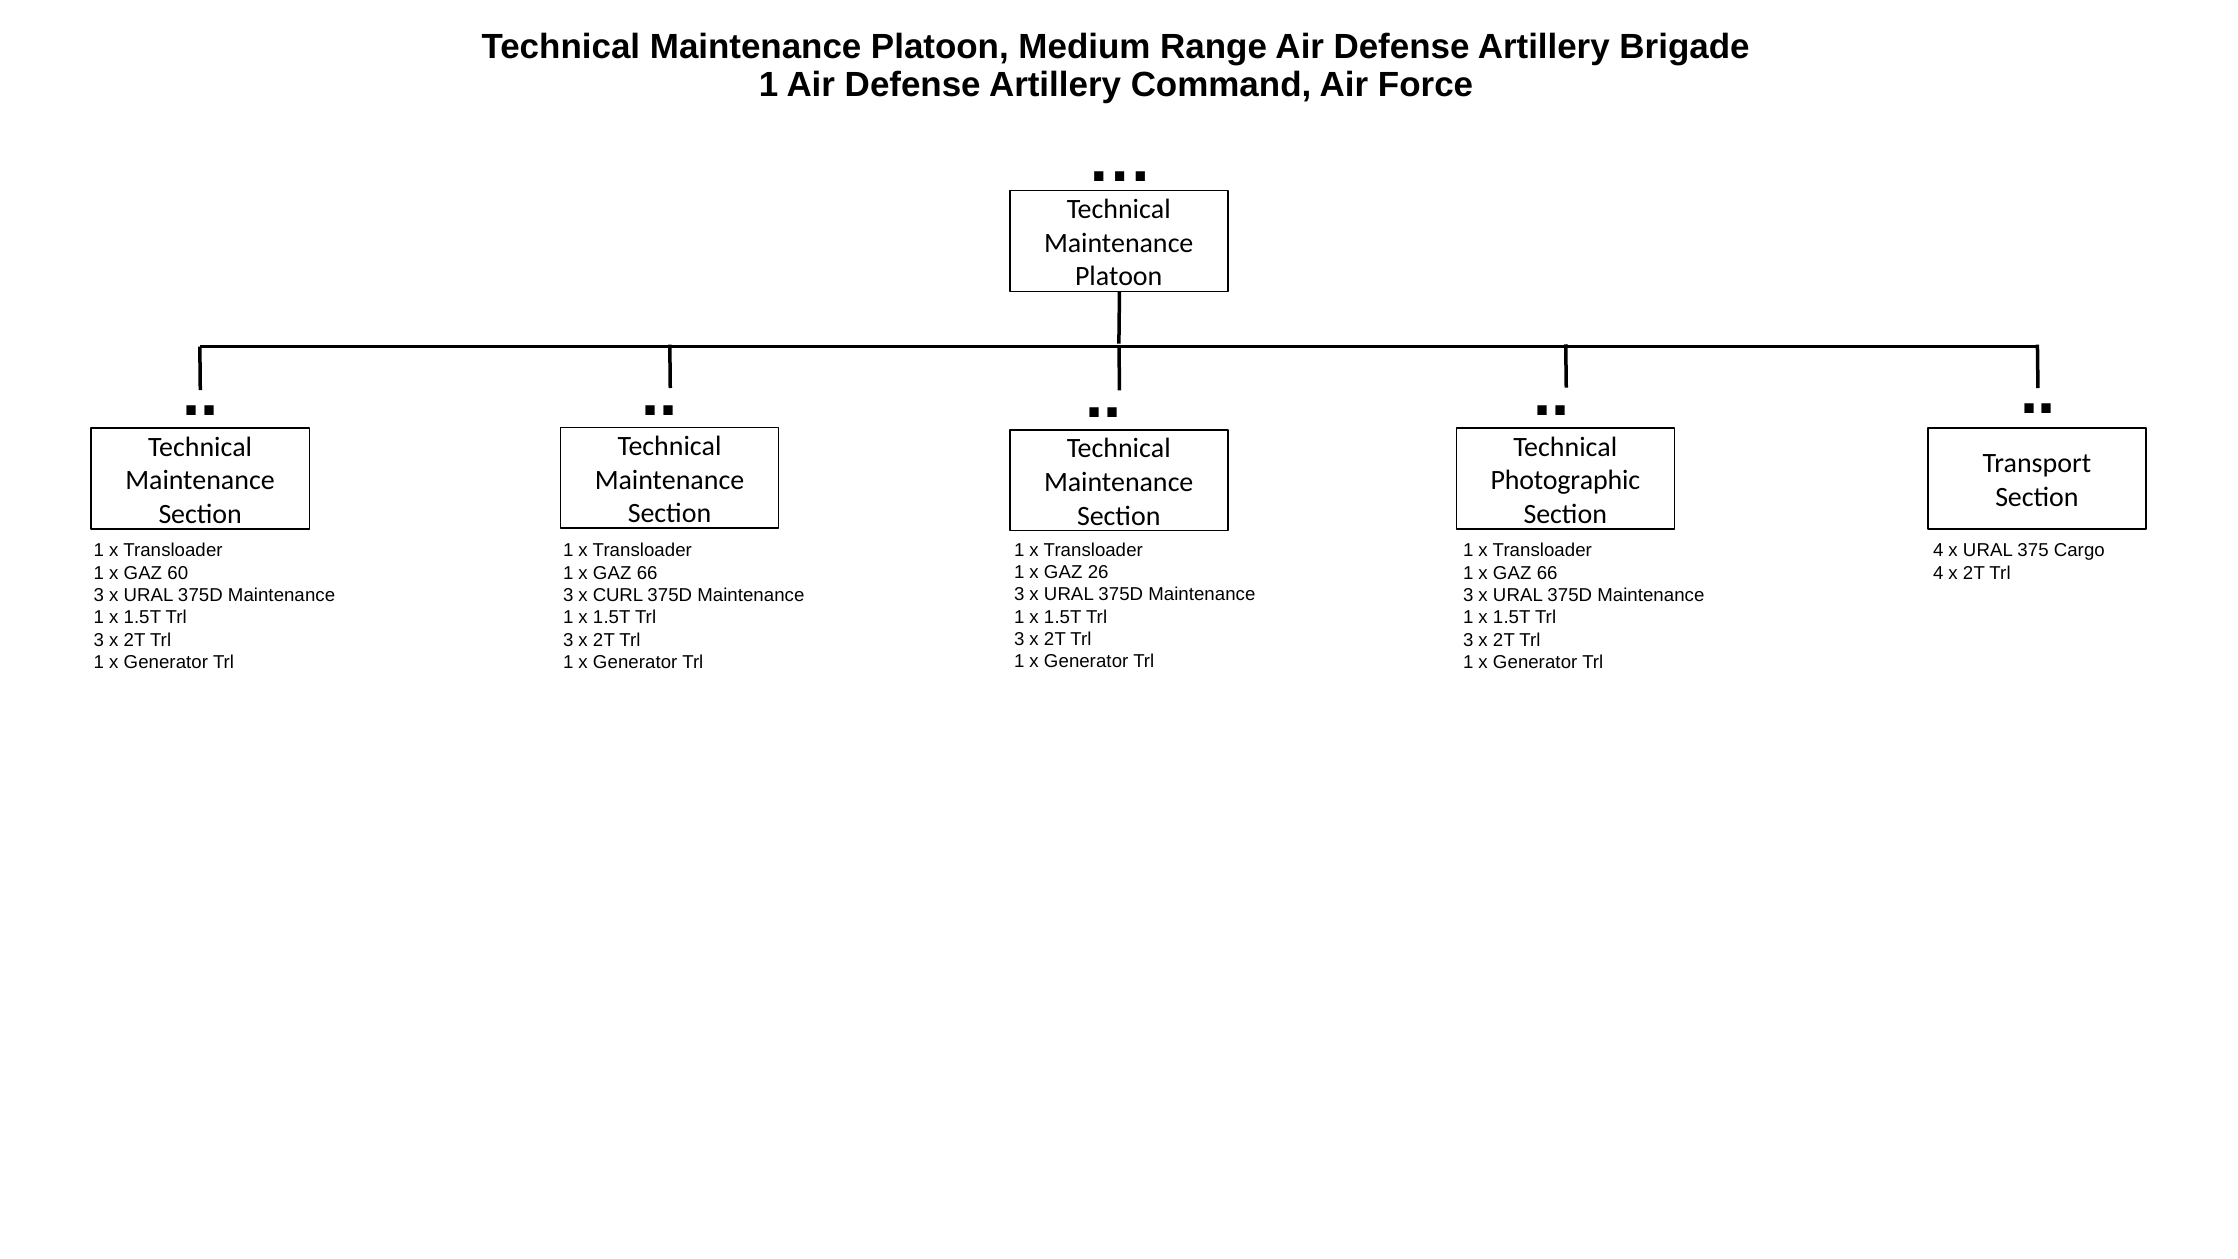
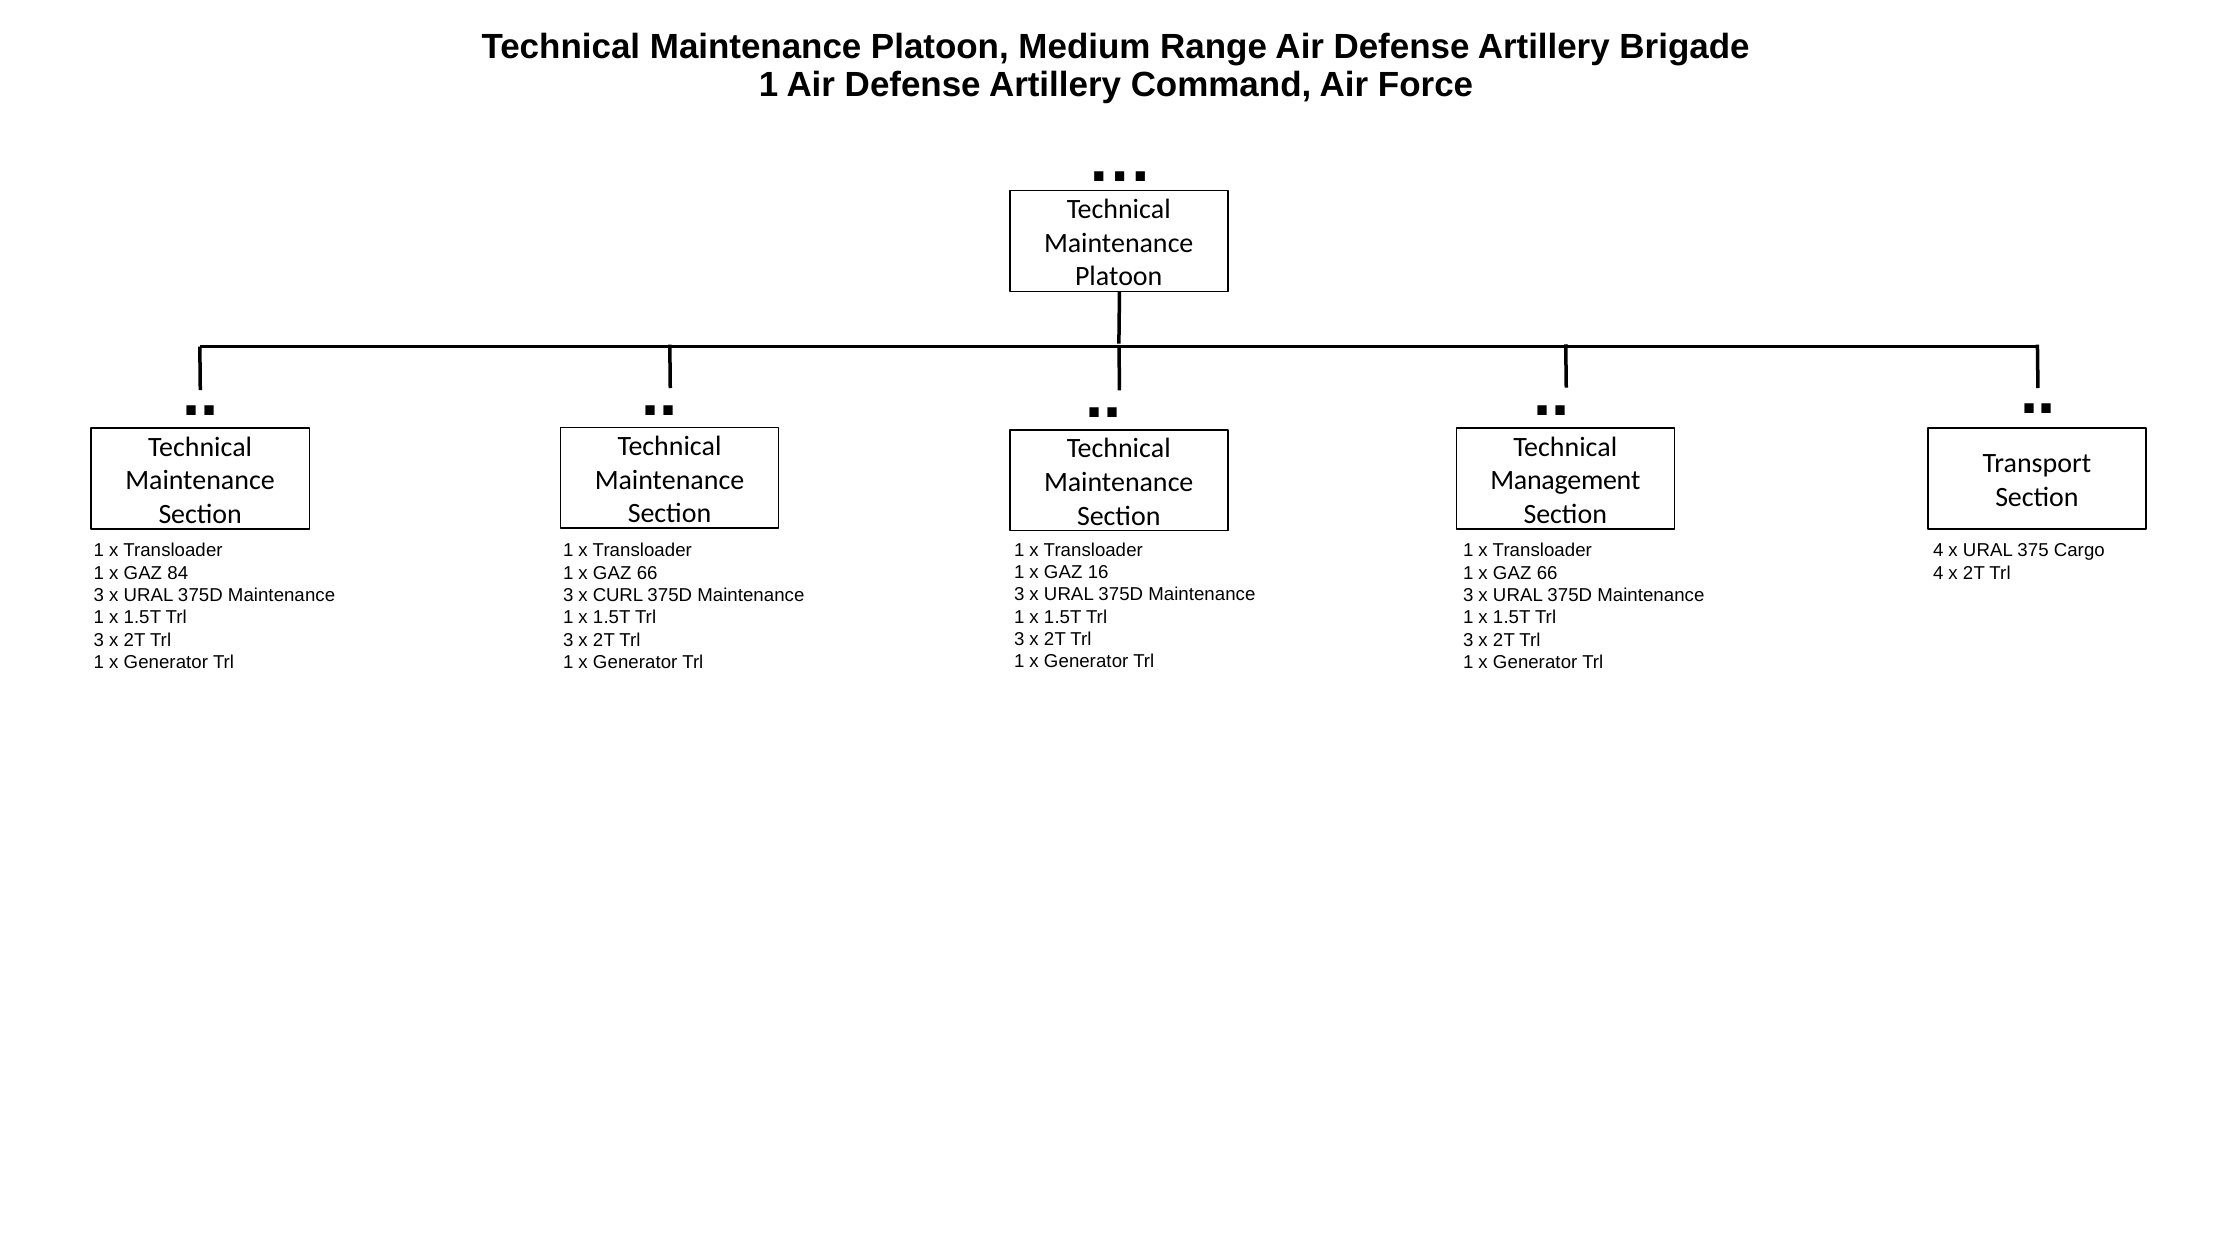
Photographic: Photographic -> Management (1565, 480)
26: 26 -> 16 (1098, 572)
60: 60 -> 84 (178, 573)
